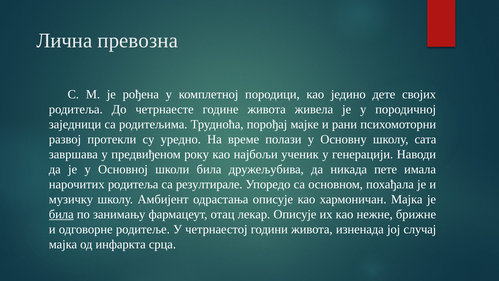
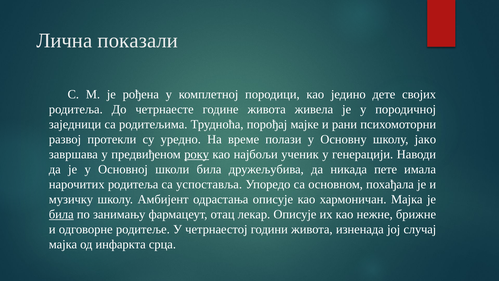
превозна: превозна -> показали (138, 41)
сата: сата -> јако (425, 139)
року underline: none -> present (197, 154)
резултирале: резултирале -> успоставља (209, 184)
